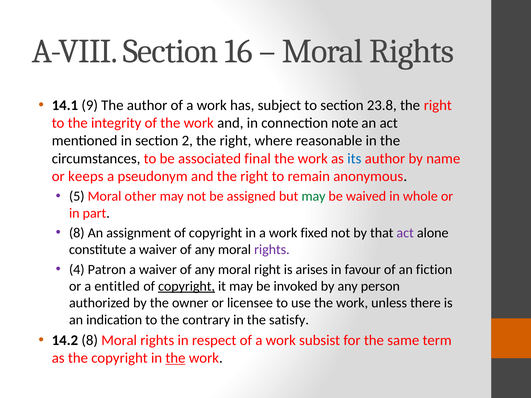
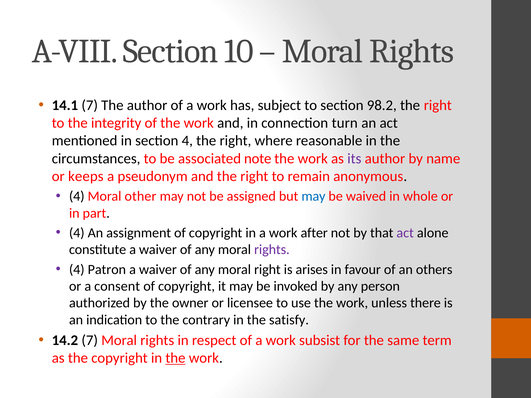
16: 16 -> 10 (239, 51)
14.1 9: 9 -> 7 (90, 105)
23.8: 23.8 -> 98.2 (382, 105)
note: note -> turn (345, 123)
section 2: 2 -> 4 (187, 141)
final: final -> note (258, 159)
its colour: blue -> purple (354, 159)
5: 5 -> 4 (77, 196)
may colour: green -> blue (313, 196)
8: 8 -> 4 (77, 233)
fixed: fixed -> after (314, 233)
fiction: fiction -> others (434, 270)
entitled: entitled -> consent (117, 286)
copyright underline: present -> none (187, 286)
14.2 8: 8 -> 7 (90, 341)
